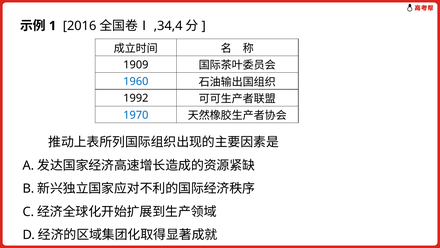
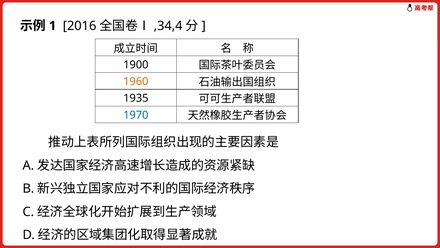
1909: 1909 -> 1900 (136, 65)
1960 colour: blue -> orange (136, 81)
1992: 1992 -> 1935 (136, 98)
